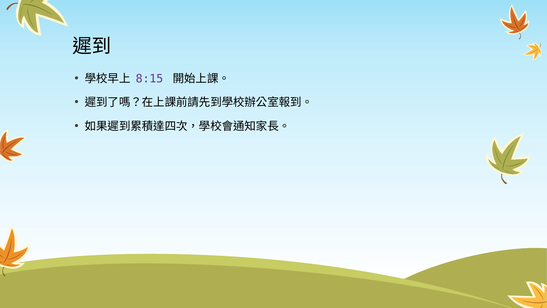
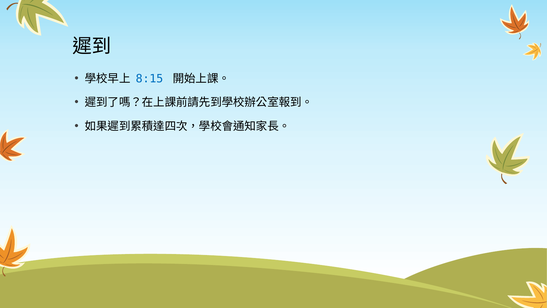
8:15 colour: purple -> blue (149, 78)
